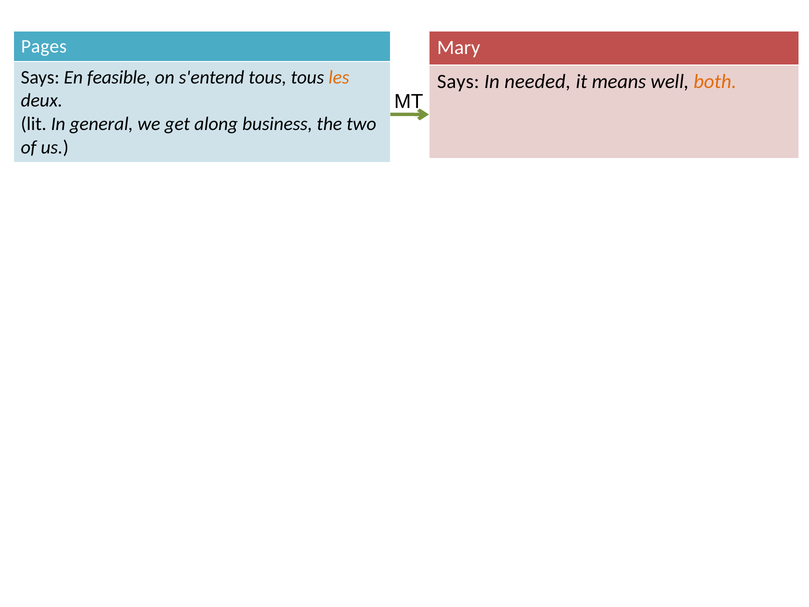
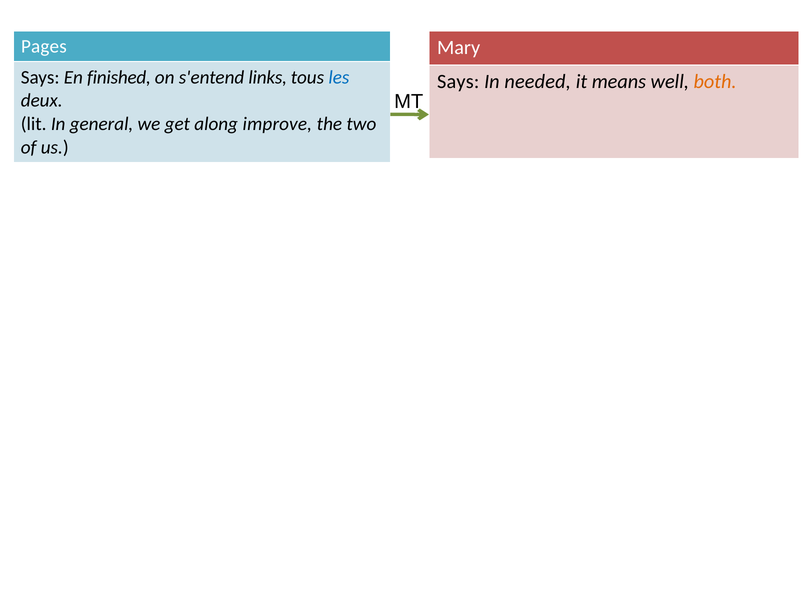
feasible: feasible -> finished (119, 77)
s'entend tous: tous -> links (268, 77)
les colour: orange -> blue (339, 77)
business: business -> improve (277, 124)
